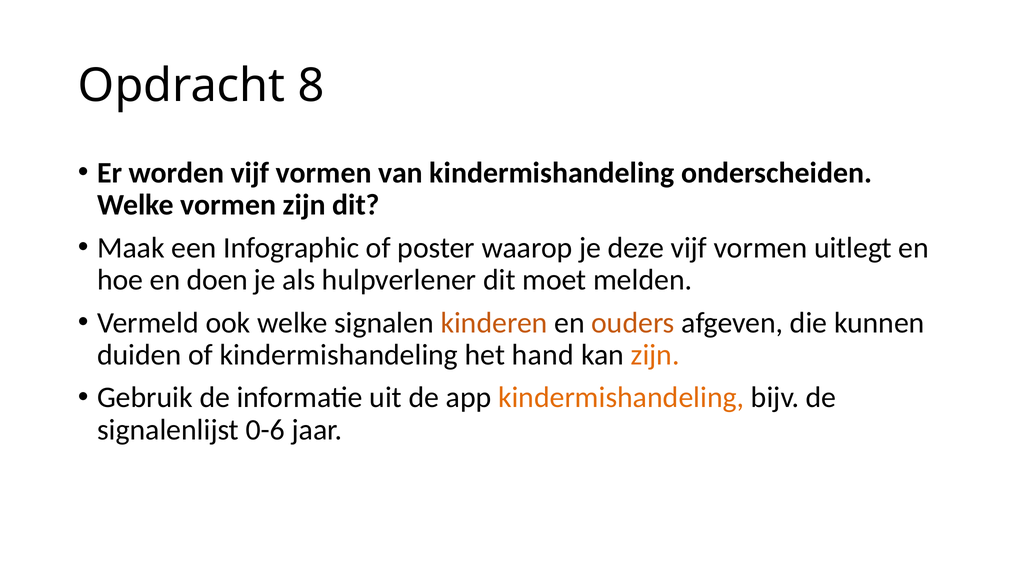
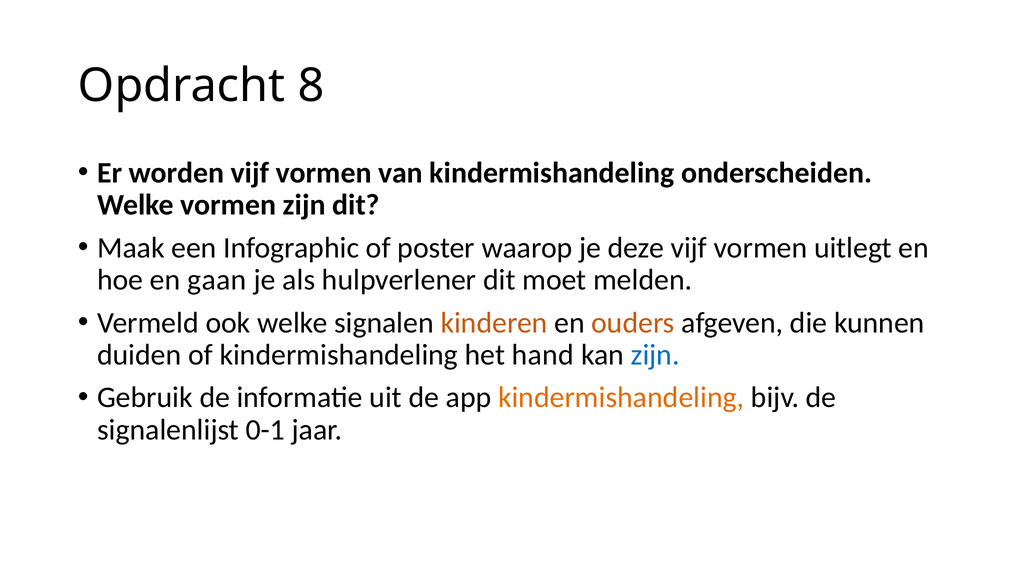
doen: doen -> gaan (217, 280)
zijn colour: orange -> blue (655, 355)
0-6: 0-6 -> 0-1 (265, 430)
